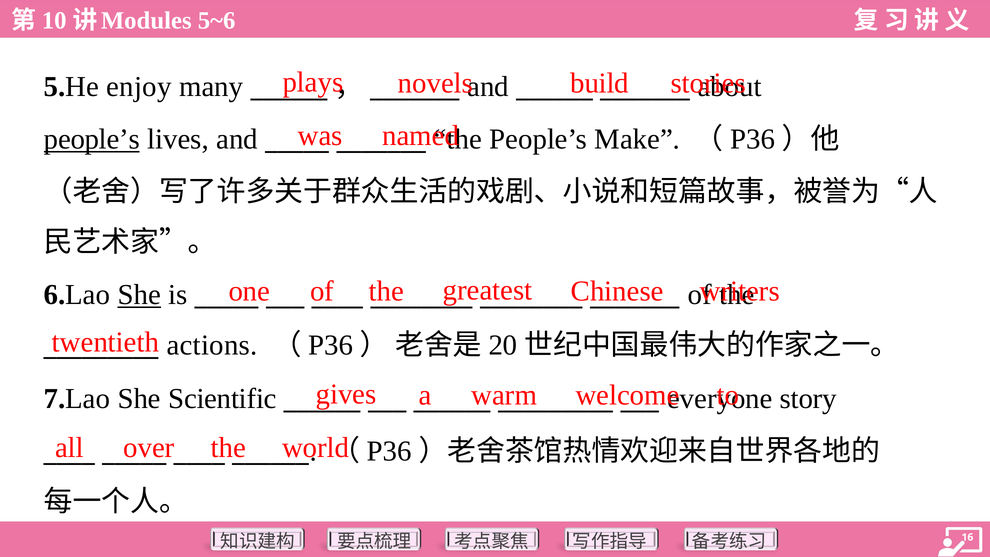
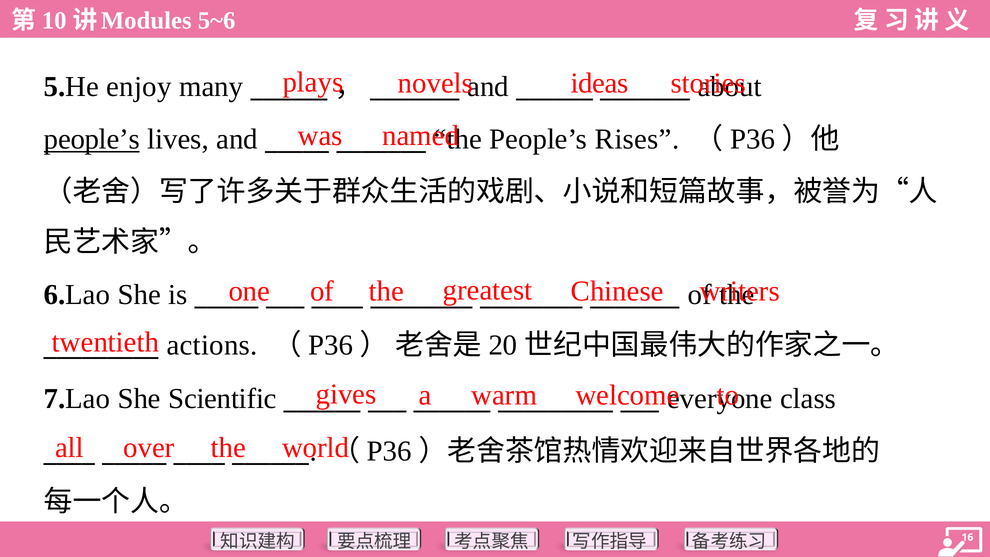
build: build -> ideas (600, 83)
Make: Make -> Rises (637, 139)
She underline: present -> none (139, 295)
story: story -> class (808, 398)
